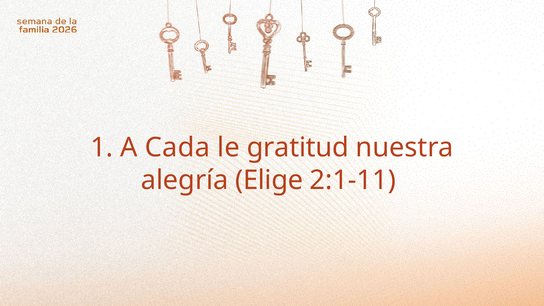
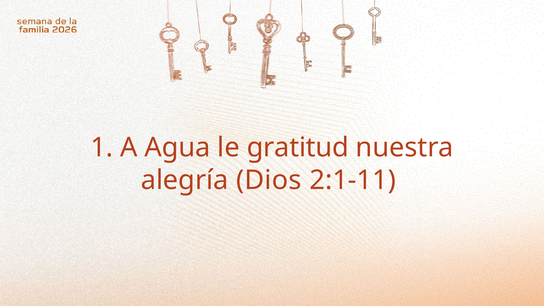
Cada: Cada -> Agua (178, 148)
Elige: Elige -> Dios (269, 180)
